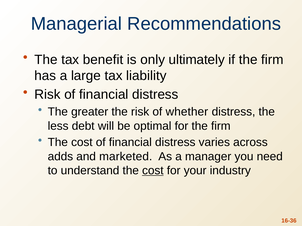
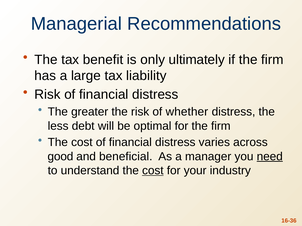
adds: adds -> good (60, 157)
marketed: marketed -> beneficial (126, 157)
need underline: none -> present (270, 157)
